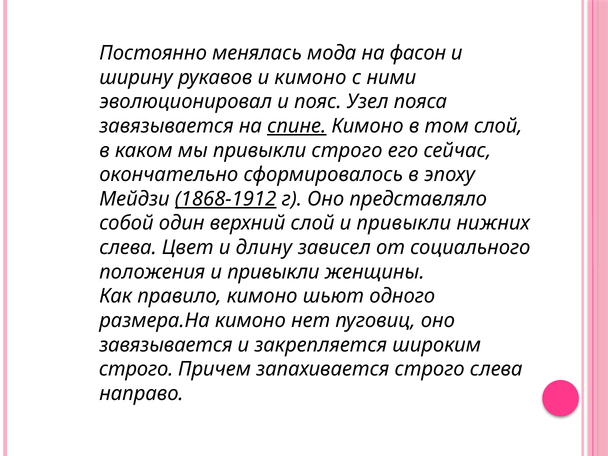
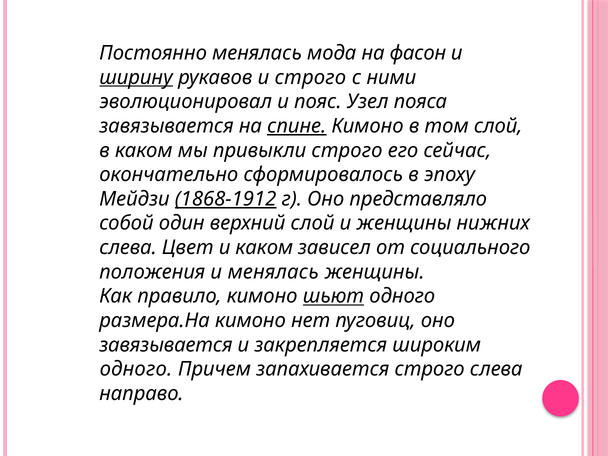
ширину underline: none -> present (136, 77)
и кимоно: кимоно -> строго (310, 77)
слой и привыкли: привыкли -> женщины (404, 223)
и длину: длину -> каком (264, 248)
положения и привыкли: привыкли -> менялась (273, 272)
шьют underline: none -> present (333, 296)
строго: строго -> одного (136, 369)
